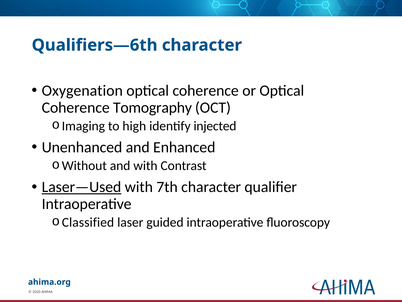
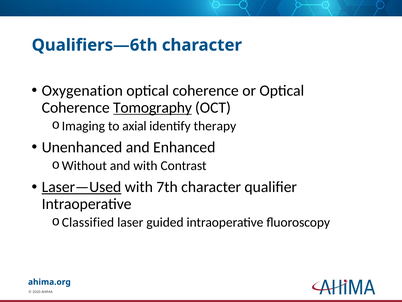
Tomography underline: none -> present (152, 107)
high: high -> axial (134, 126)
injected: injected -> therapy (215, 126)
